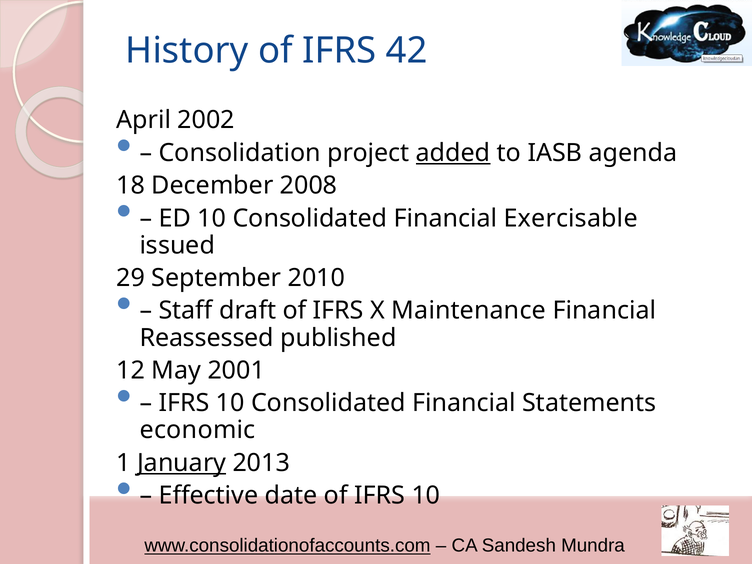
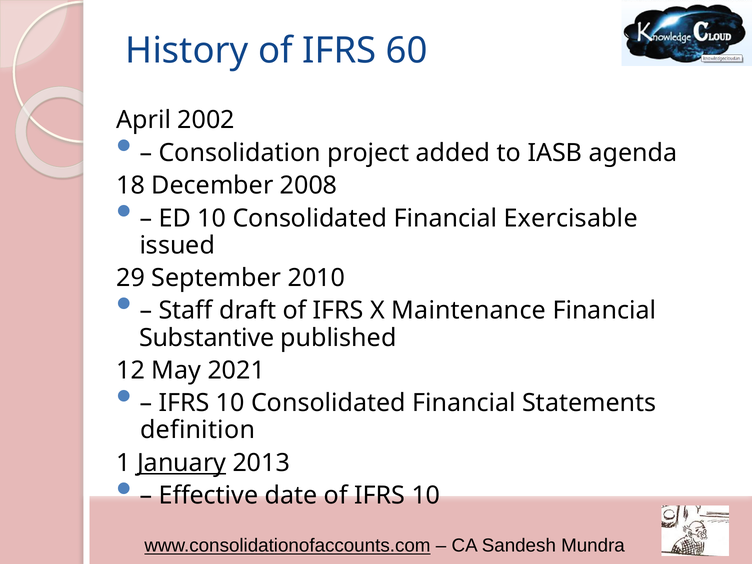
42: 42 -> 60 (407, 51)
added underline: present -> none (453, 153)
Reassessed: Reassessed -> Substantive (207, 338)
2001: 2001 -> 2021 (236, 370)
economic: economic -> definition (198, 430)
